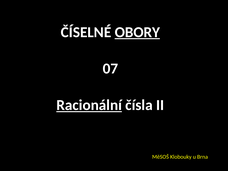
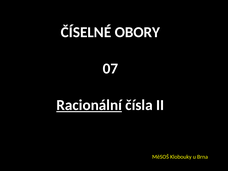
OBORY underline: present -> none (137, 32)
